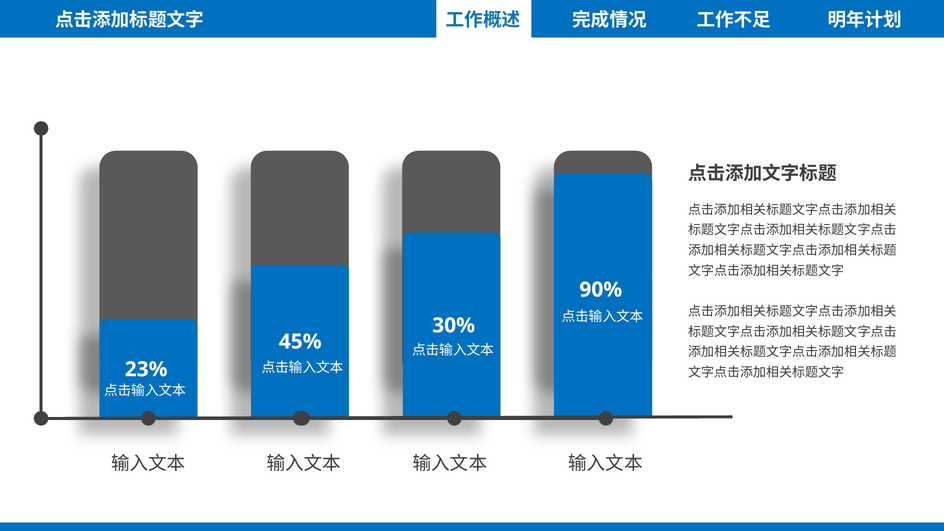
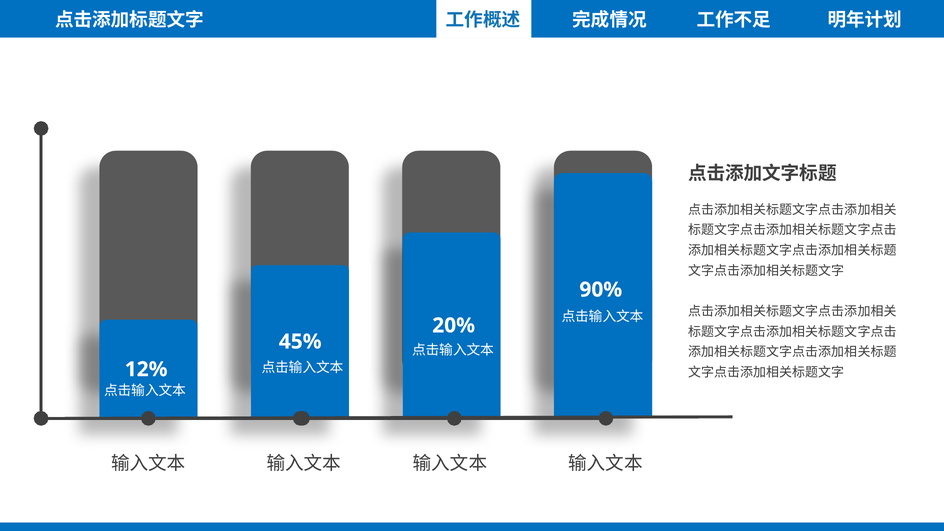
30%: 30% -> 20% (454, 325)
23%: 23% -> 12% (146, 369)
